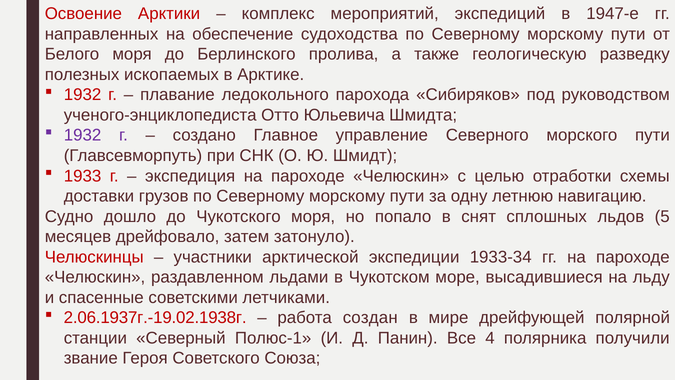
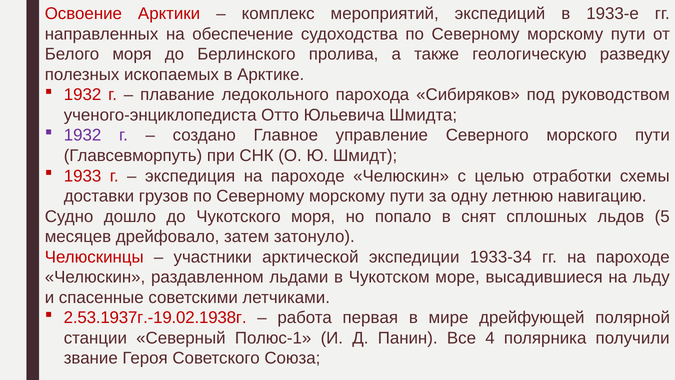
1947-е: 1947-е -> 1933-е (613, 14)
2.06.1937г.-19.02.1938г: 2.06.1937г.-19.02.1938г -> 2.53.1937г.-19.02.1938г (155, 318)
создан: создан -> первая (370, 318)
